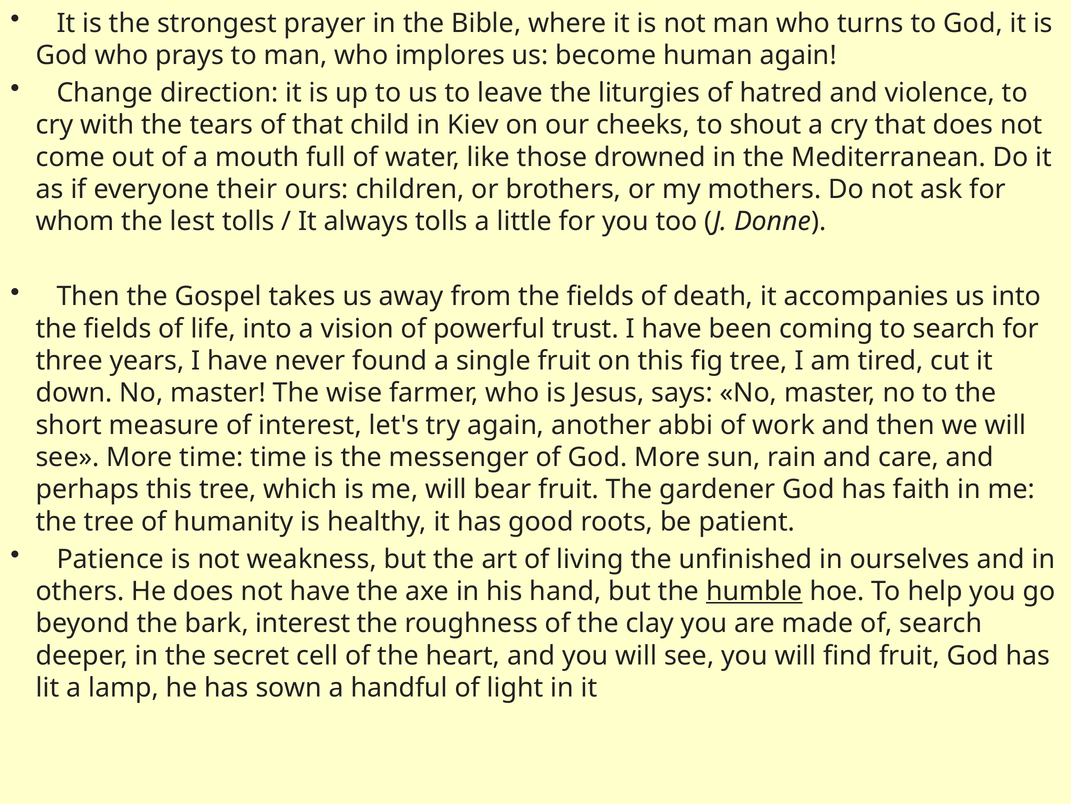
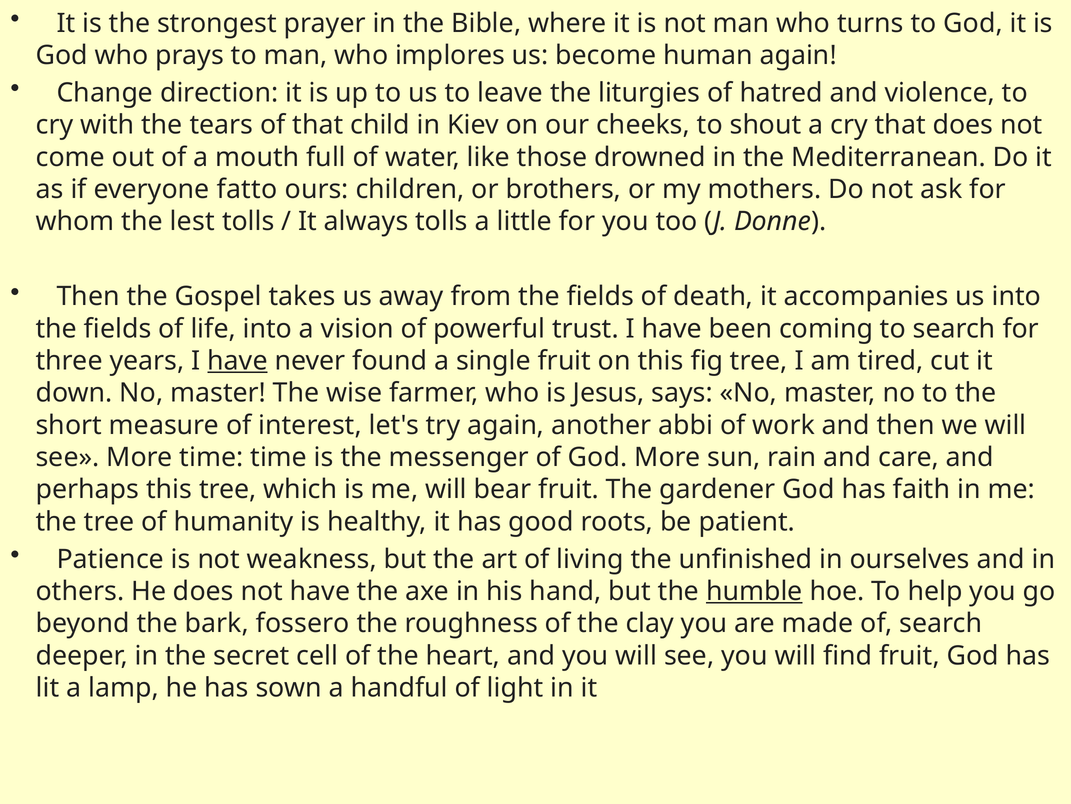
their: their -> fatto (247, 189)
have underline: none -> present (238, 361)
bark interest: interest -> fossero (303, 623)
